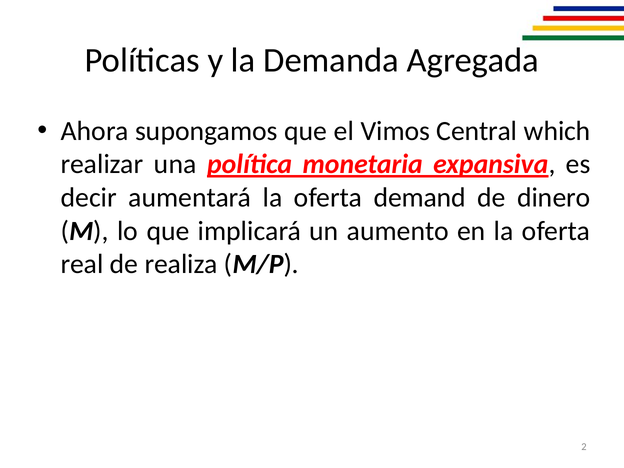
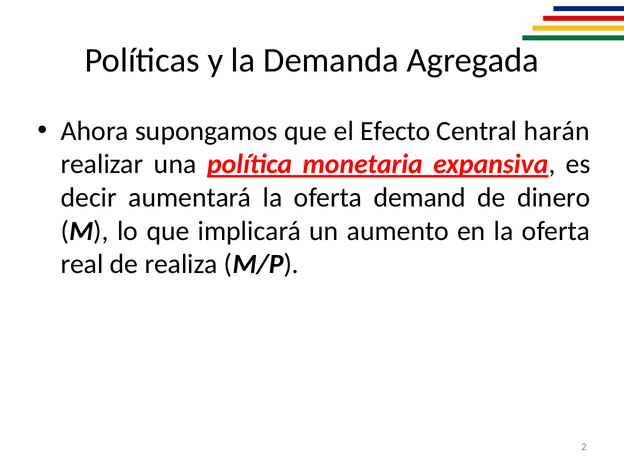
Vimos: Vimos -> Efecto (395, 131)
which: which -> harán (557, 131)
